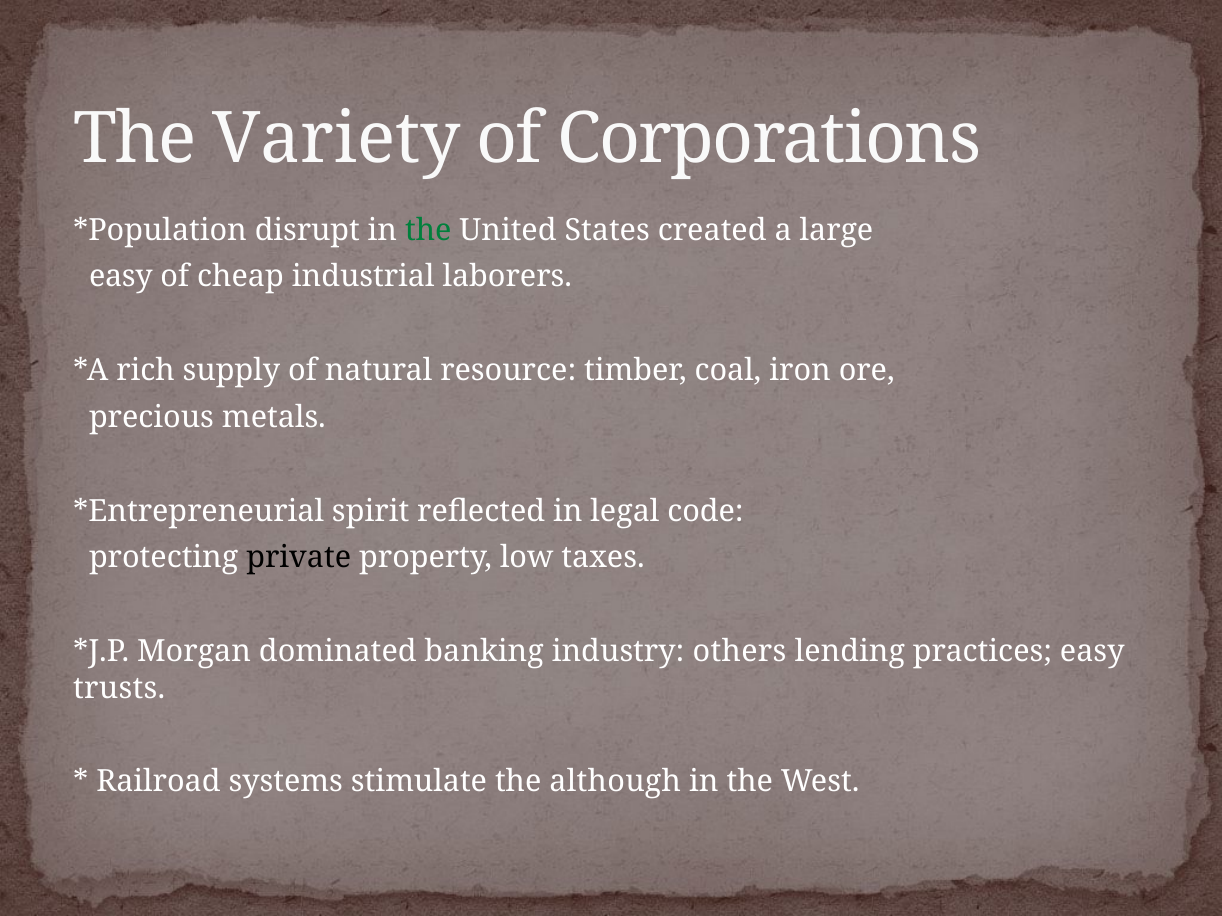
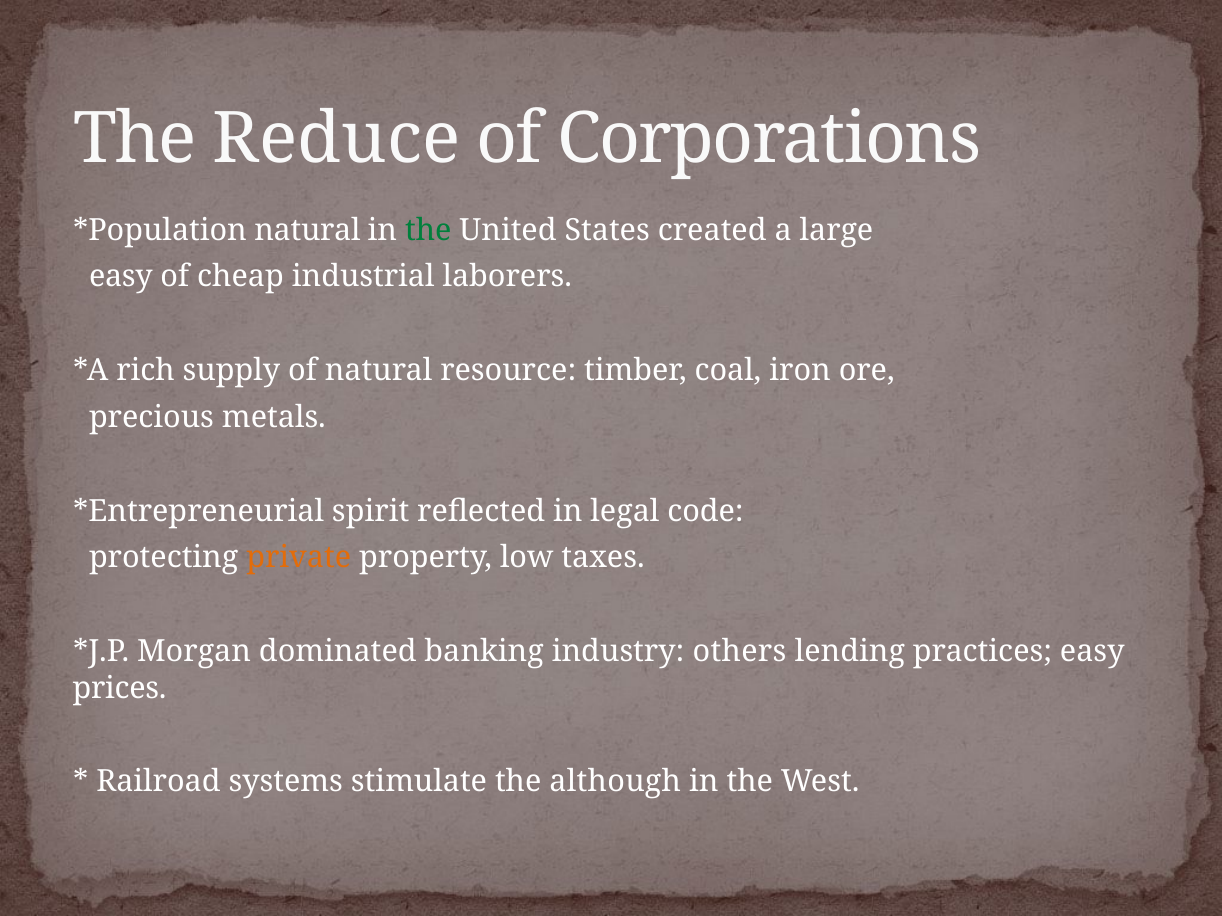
Variety: Variety -> Reduce (336, 139)
disrupt: disrupt -> natural (307, 230)
private colour: black -> orange (299, 558)
trusts: trusts -> prices (120, 689)
